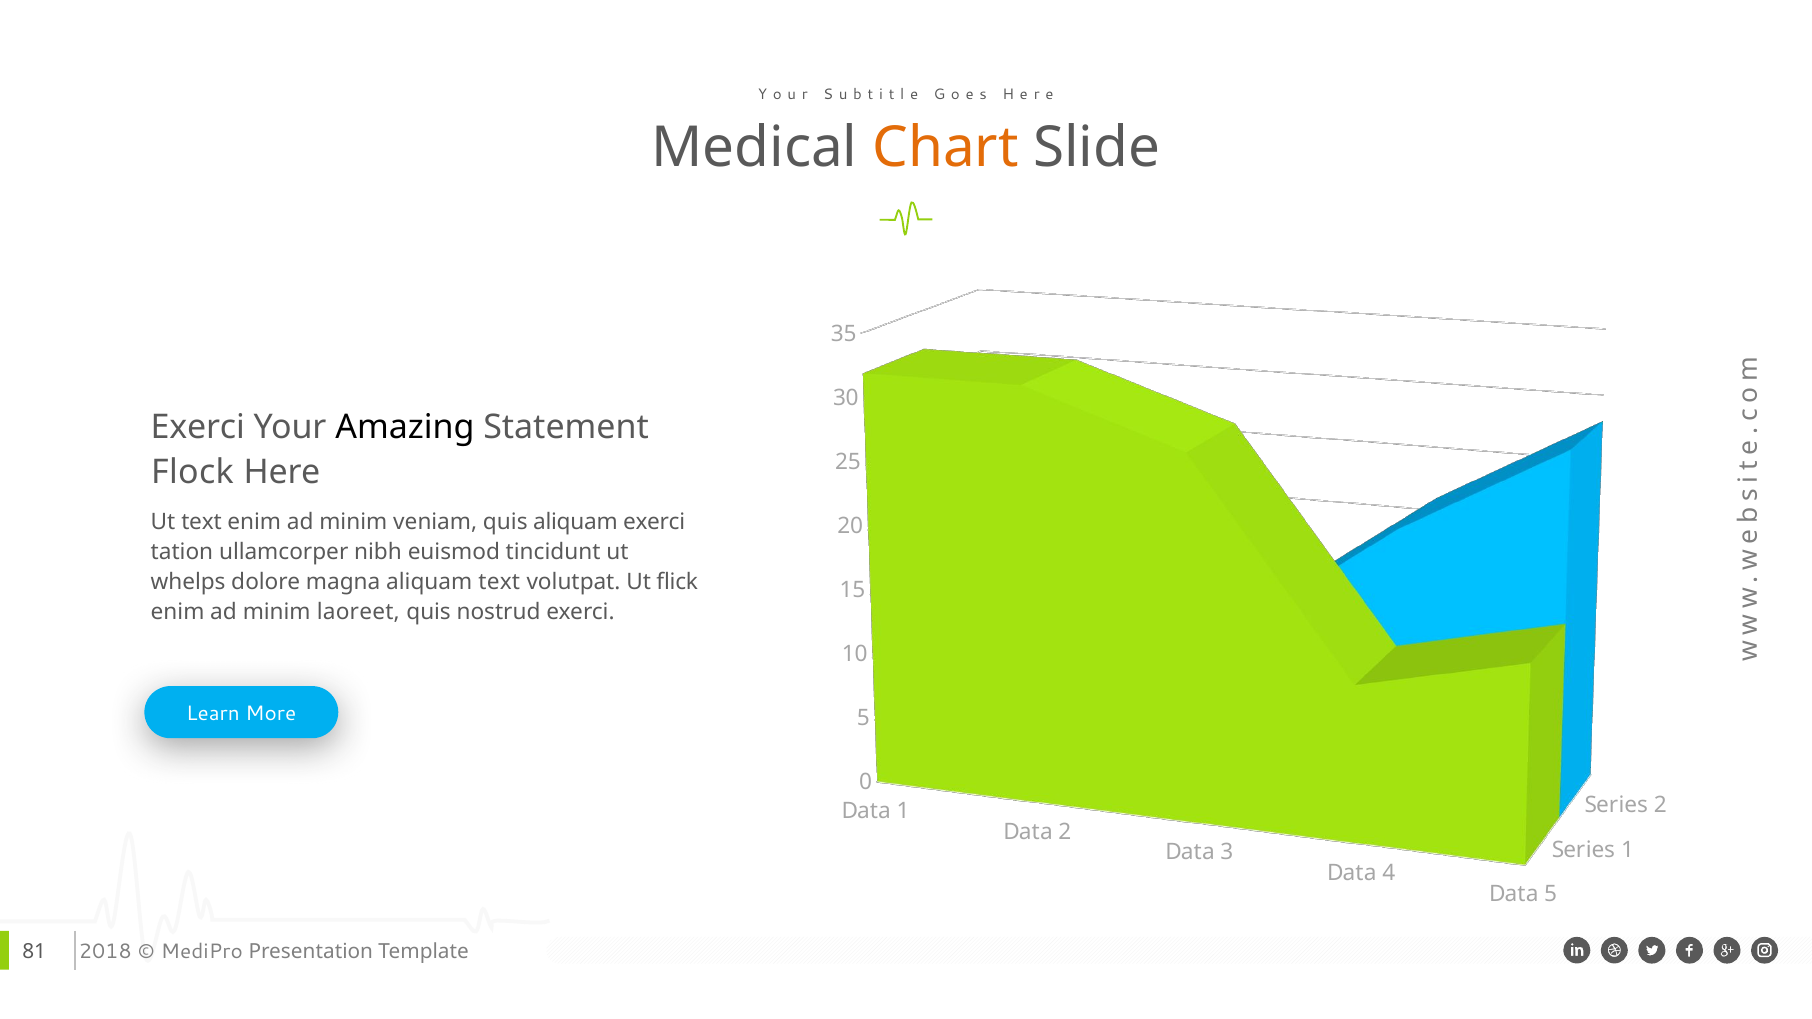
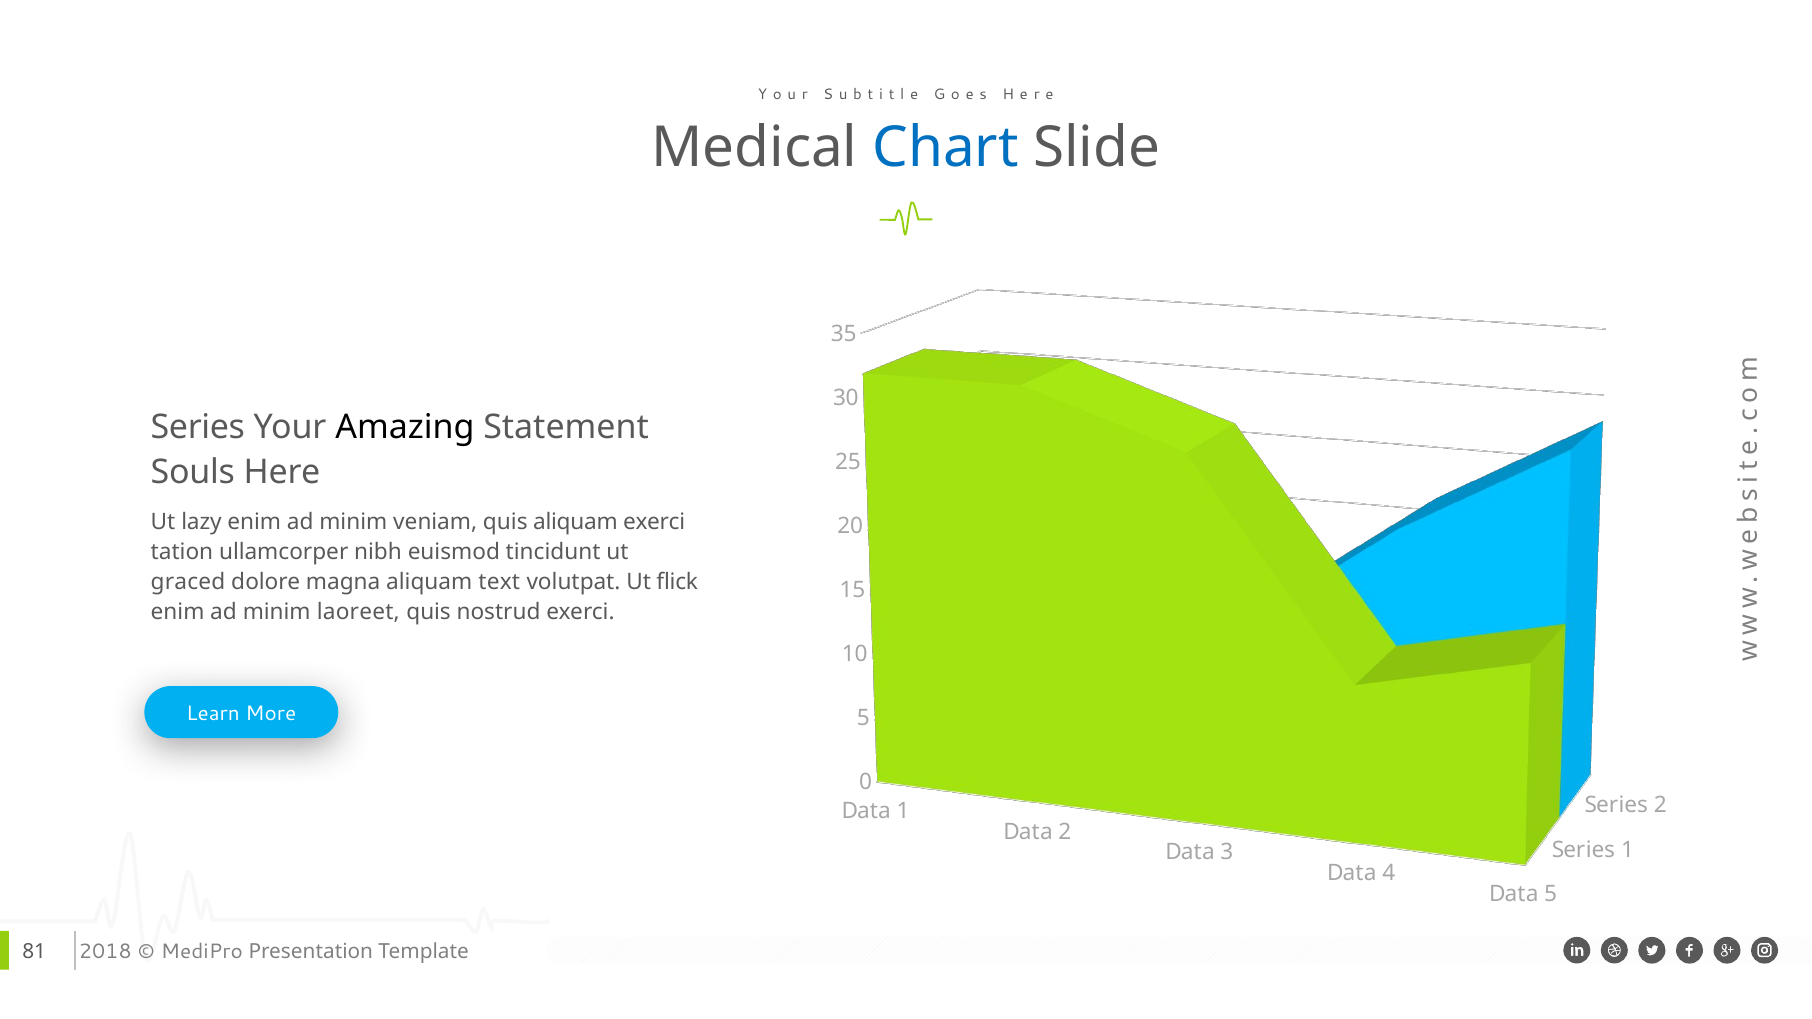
Chart colour: orange -> blue (946, 147)
Exerci: Exerci -> Series (198, 428)
Flock: Flock -> Souls (193, 473)
Ut text: text -> lazy (201, 522)
whelps: whelps -> graced (188, 582)
